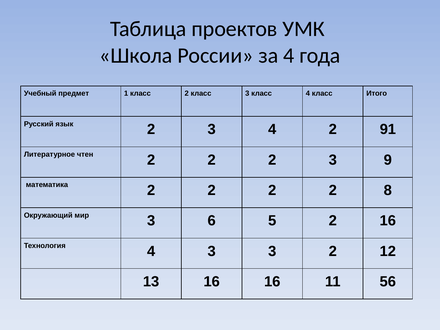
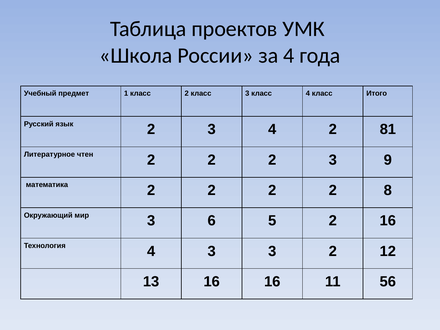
91: 91 -> 81 (388, 129)
